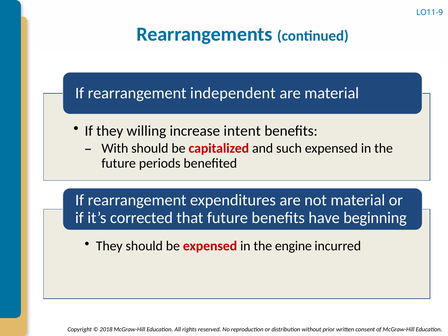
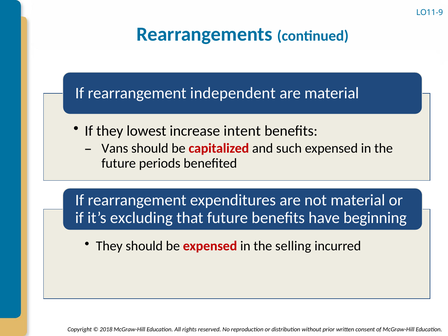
willing: willing -> lowest (146, 131)
With: With -> Vans (115, 148)
corrected: corrected -> excluding (141, 218)
engine: engine -> selling (293, 246)
